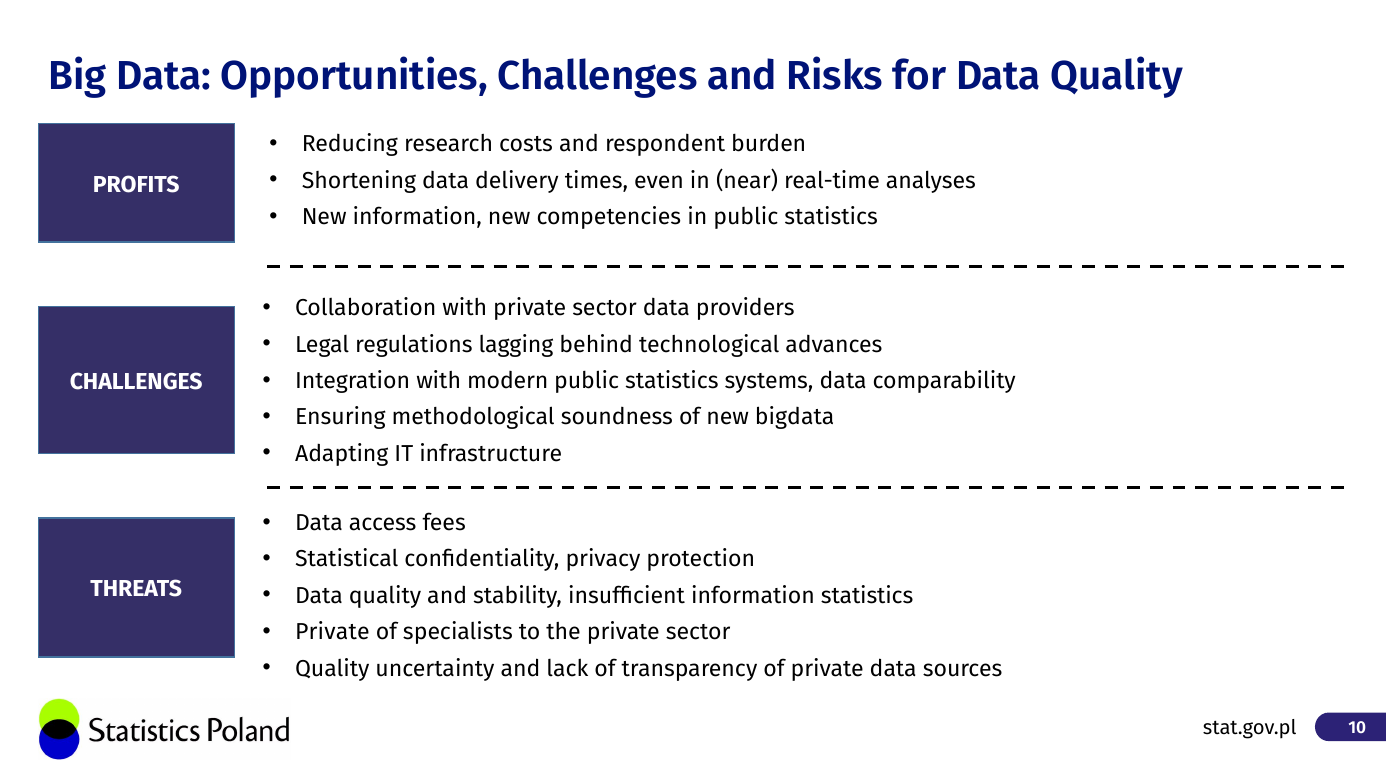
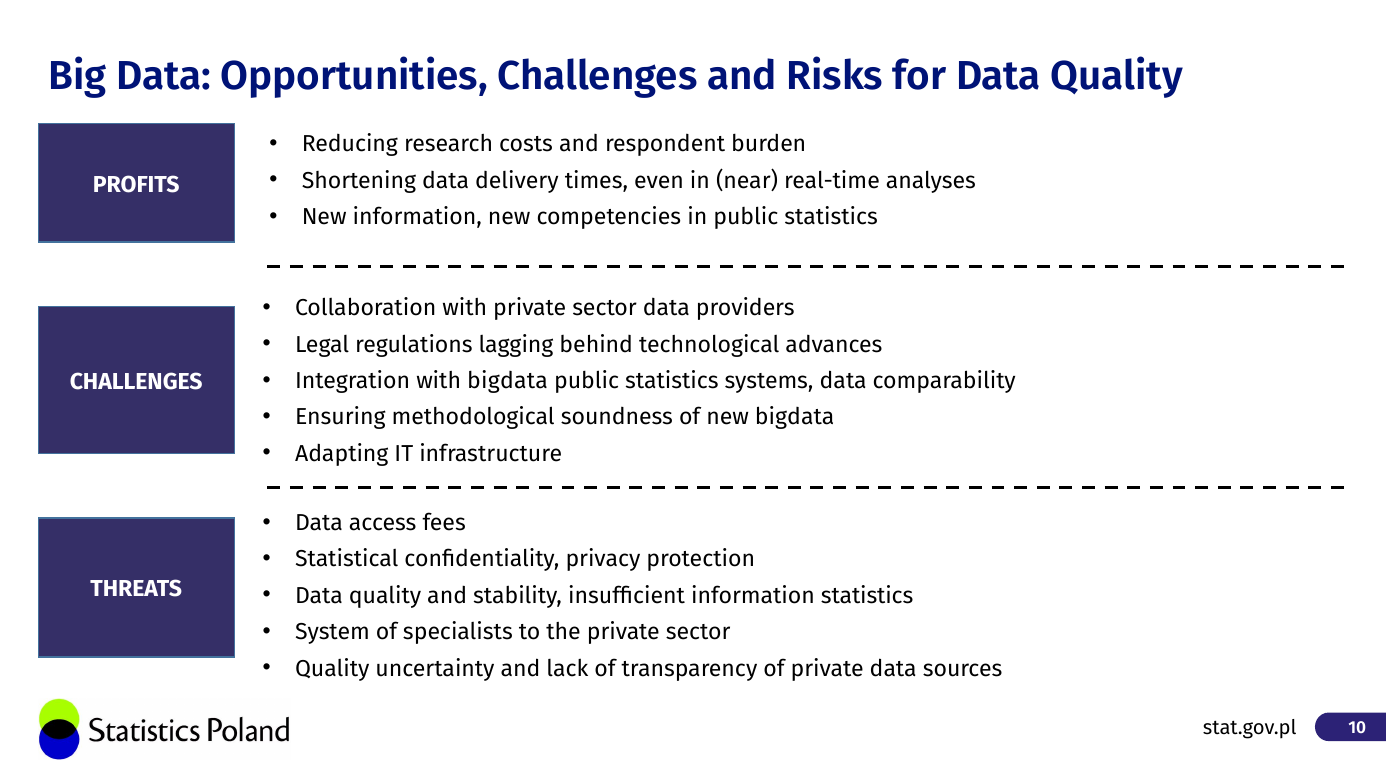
with modern: modern -> bigdata (508, 381)
Private: Private -> System (333, 633)
